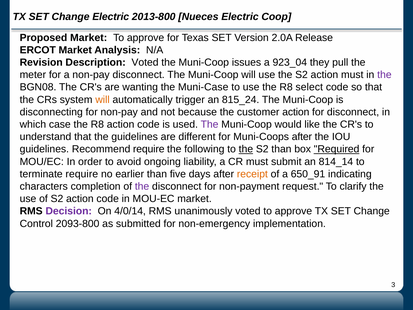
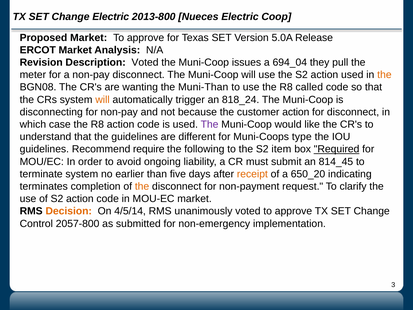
2.0A: 2.0A -> 5.0A (282, 38)
923_04: 923_04 -> 694_04 (290, 62)
action must: must -> used (352, 75)
the colour: purple -> orange (384, 75)
Muni-Case: Muni-Case -> Muni-Than (203, 87)
select: select -> called (309, 87)
815_24: 815_24 -> 818_24 (241, 100)
Muni-Coops after: after -> type (302, 137)
the underline: present -> none (246, 149)
S2 than: than -> item (281, 149)
814_14: 814_14 -> 814_45 (336, 161)
terminate require: require -> system (82, 174)
650_91: 650_91 -> 650_20 (308, 174)
characters: characters -> terminates (44, 186)
the colour: purple -> orange (142, 186)
Decision colour: purple -> orange (69, 211)
4/0/14: 4/0/14 -> 4/5/14 (130, 211)
2093-800: 2093-800 -> 2057-800 (78, 223)
